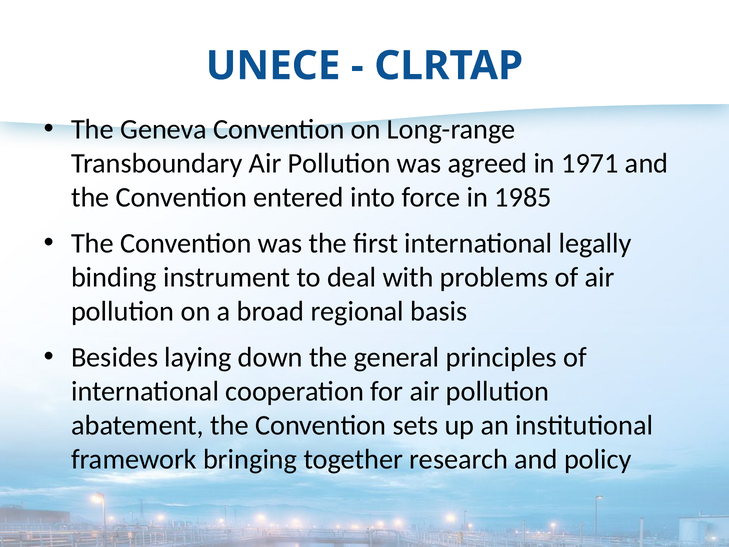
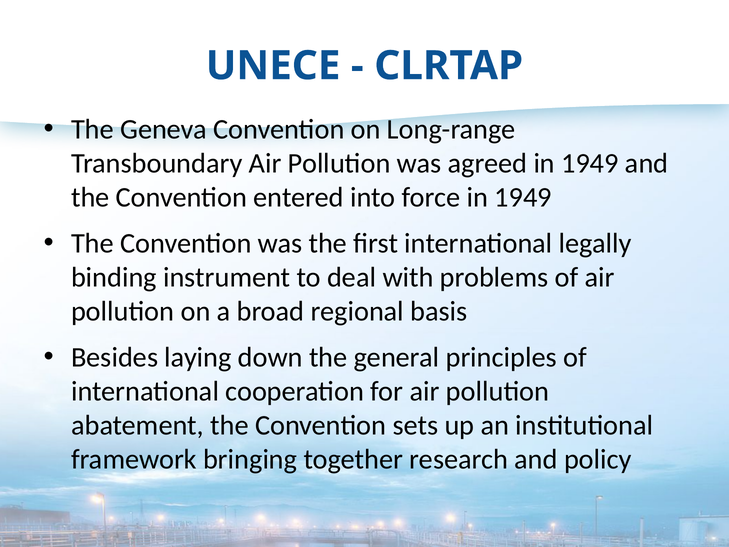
agreed in 1971: 1971 -> 1949 (590, 163)
force in 1985: 1985 -> 1949 (523, 197)
